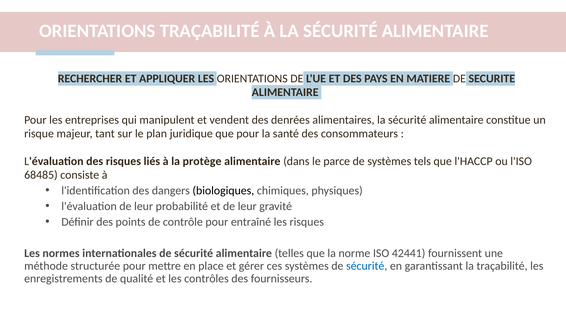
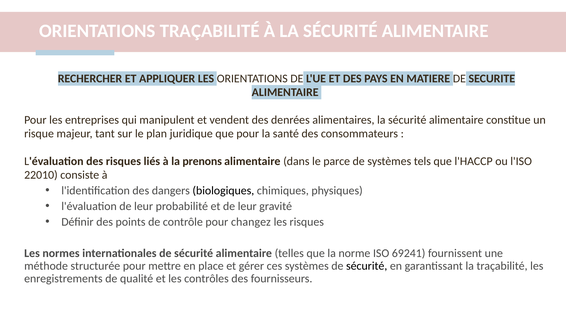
protège: protège -> prenons (202, 161)
68485: 68485 -> 22010 (41, 175)
entraîné: entraîné -> changez (251, 222)
42441: 42441 -> 69241 (409, 253)
sécurité colour: blue -> black (367, 266)
